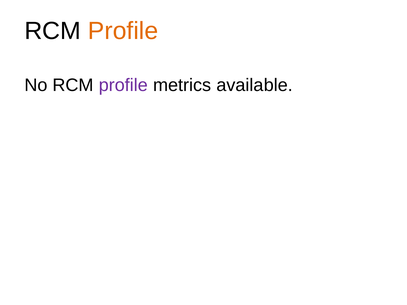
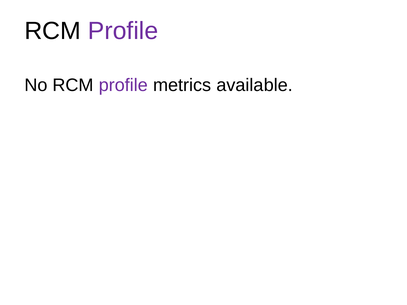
Profile colour: orange -> purple (123, 31)
